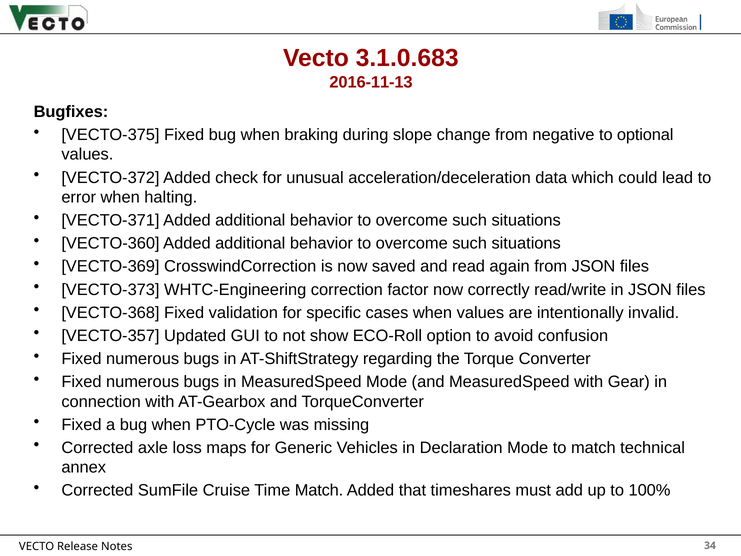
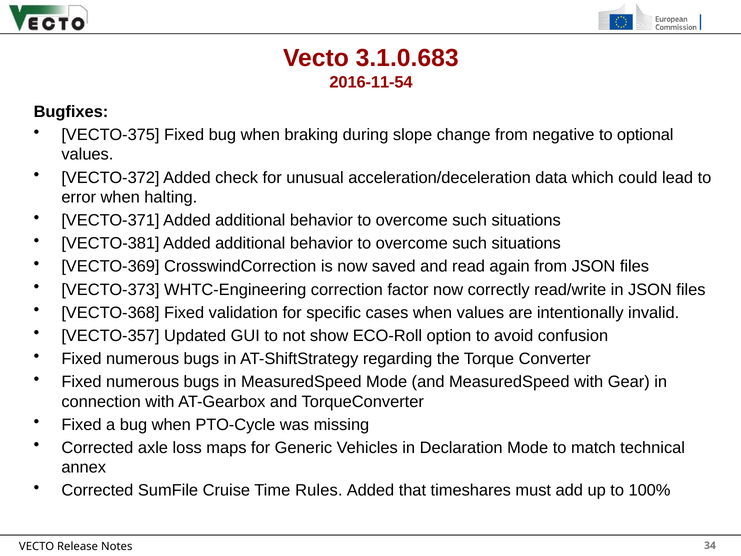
2016-11-13: 2016-11-13 -> 2016-11-54 (371, 82)
VECTO-360: VECTO-360 -> VECTO-381 (110, 243)
Time Match: Match -> Rules (319, 490)
